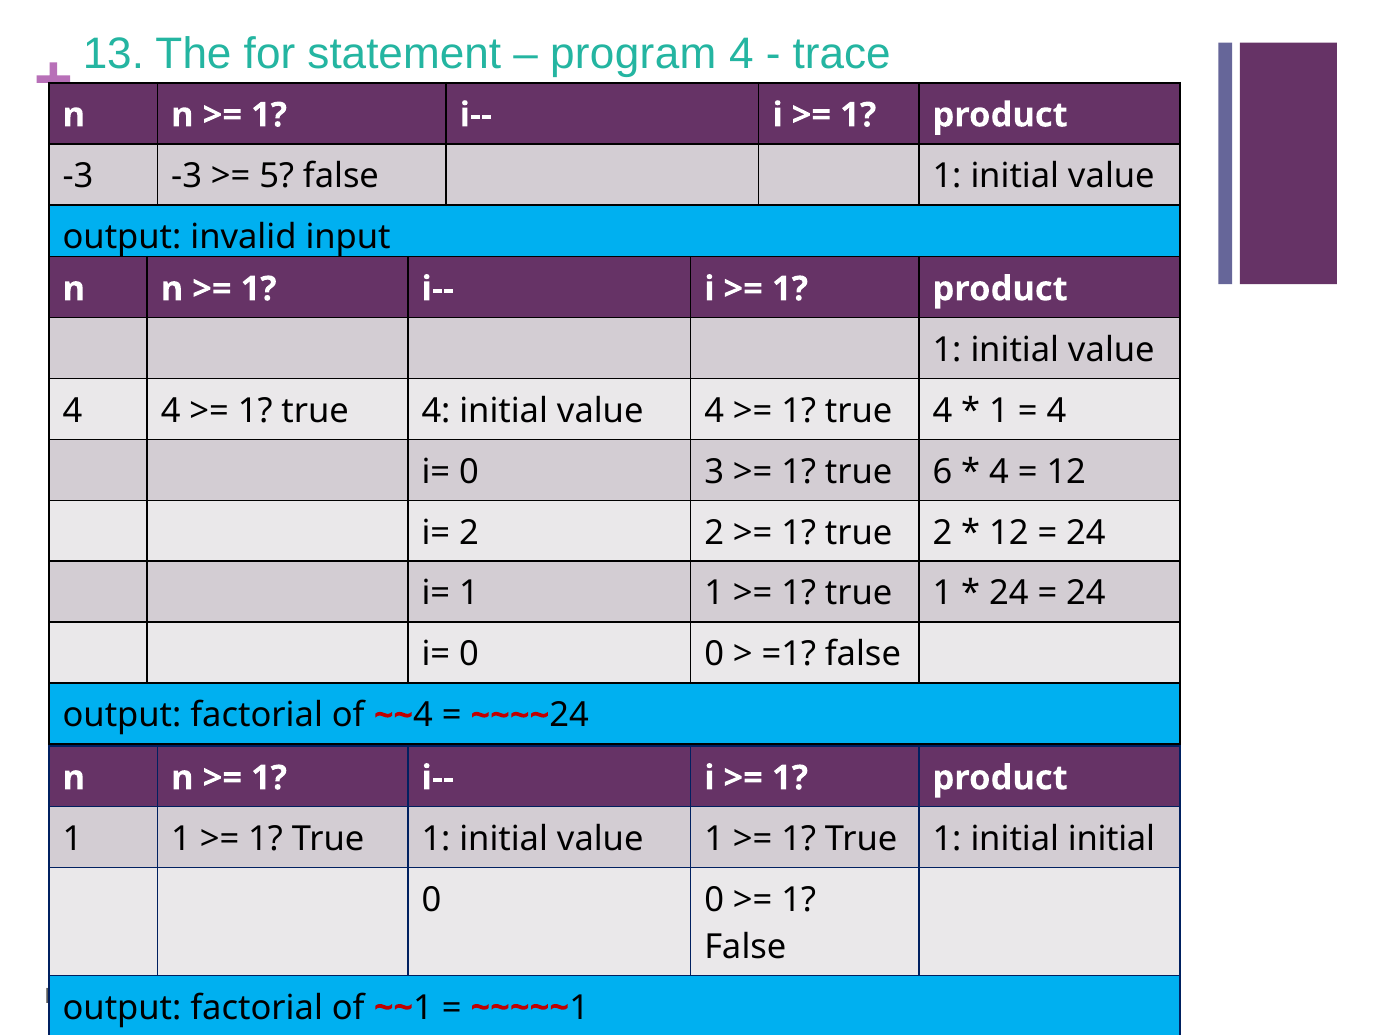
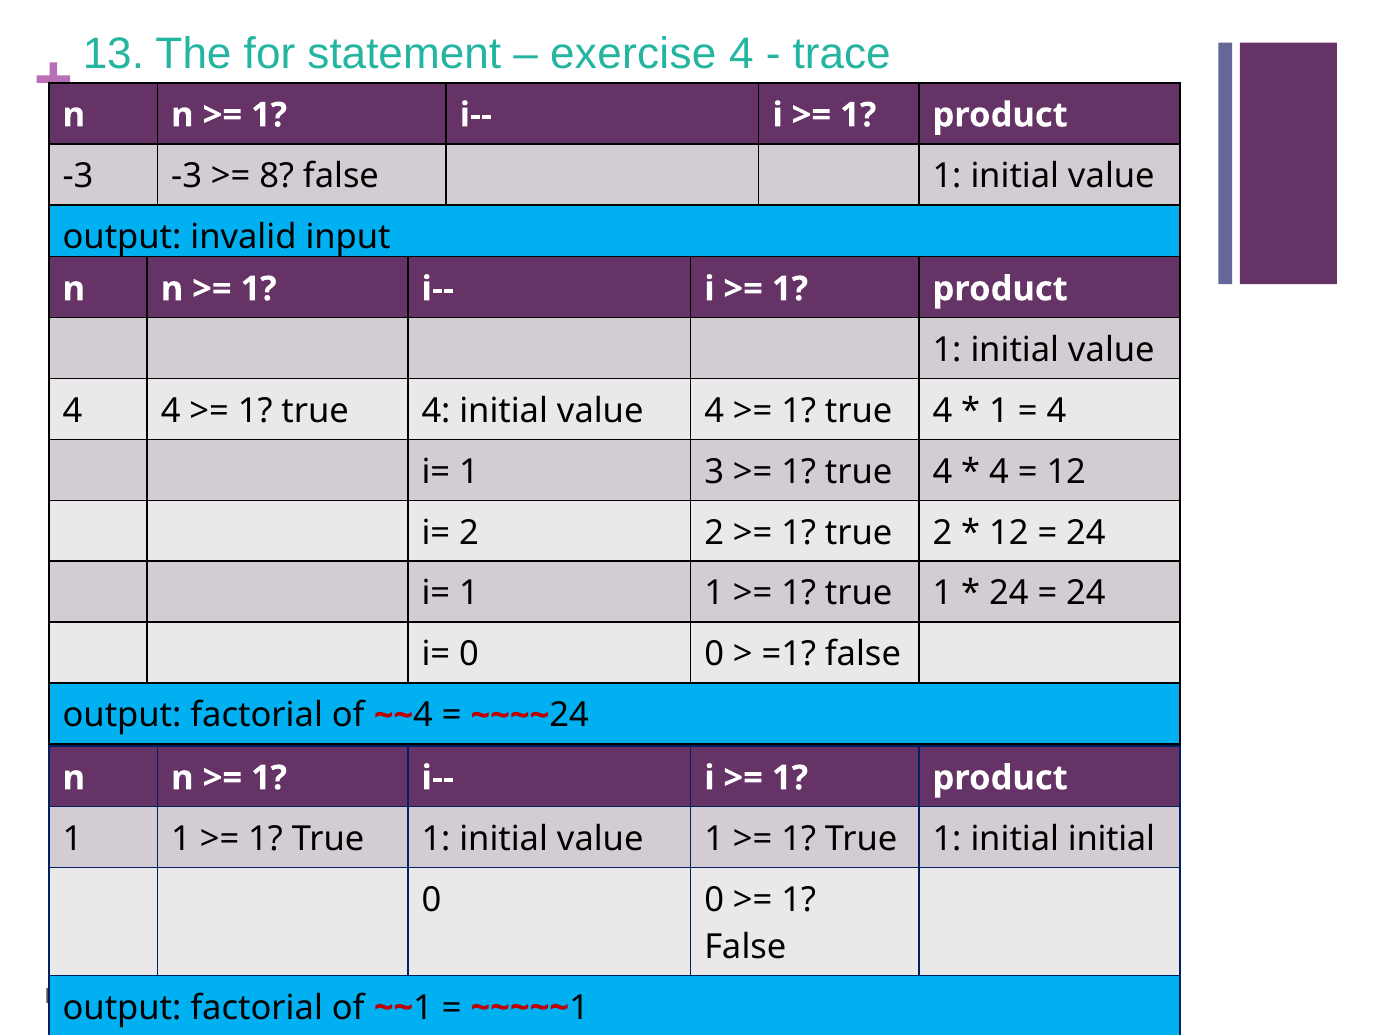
program: program -> exercise (633, 54)
5: 5 -> 8 (277, 176)
0: 0 -> 1 (469, 472)
6: 6 -> 4 (942, 472)
